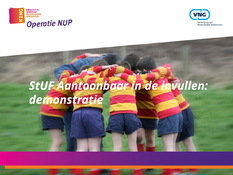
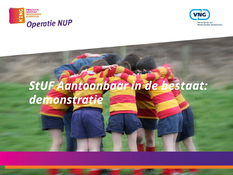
invullen: invullen -> bestaat (184, 86)
